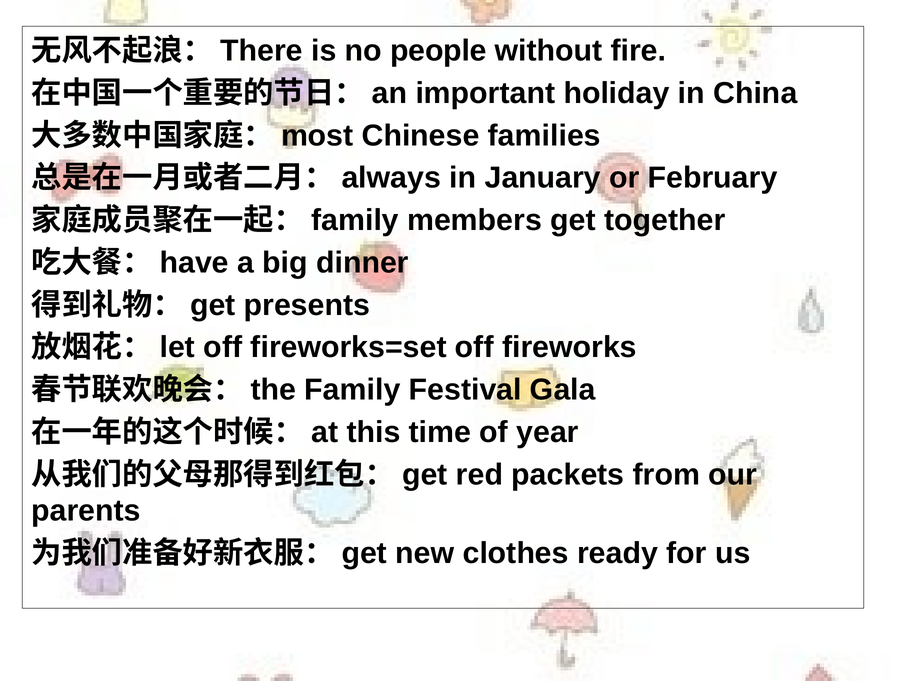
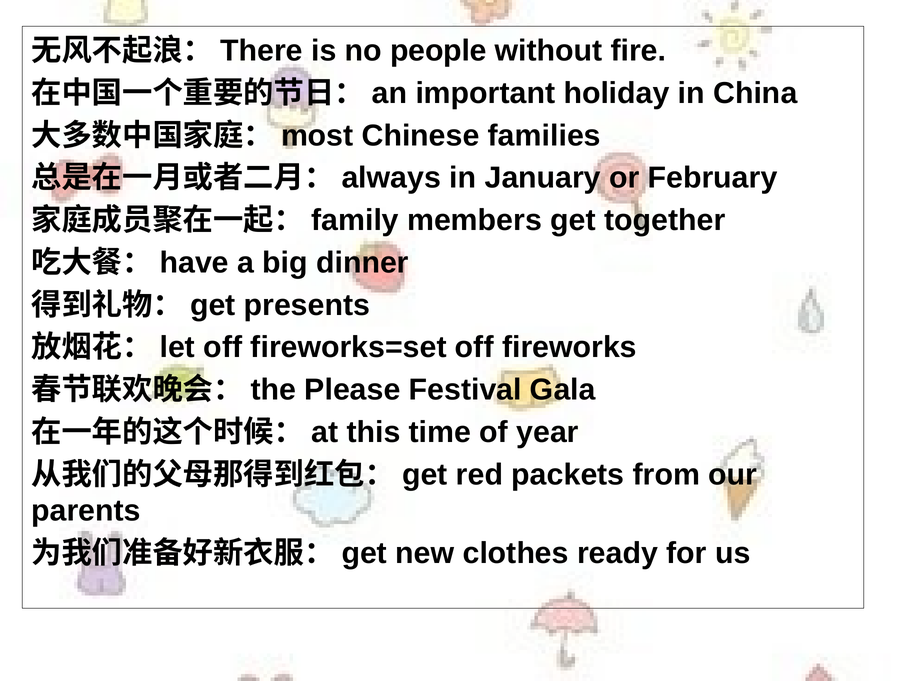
Family: Family -> Please (352, 390)
